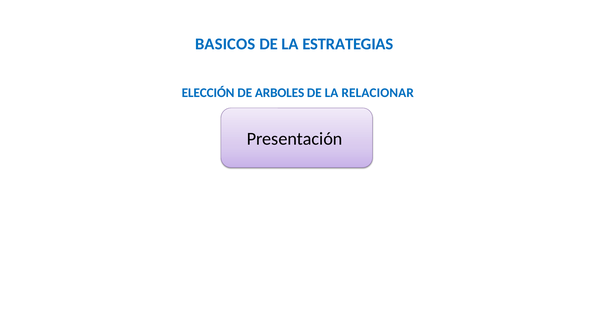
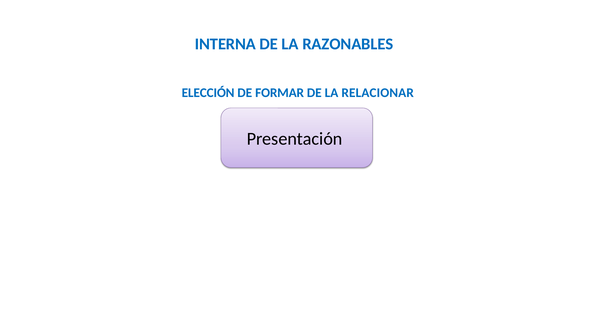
BASICOS: BASICOS -> INTERNA (225, 44)
ESTRATEGIAS: ESTRATEGIAS -> RAZONABLES (348, 44)
ARBOLES: ARBOLES -> FORMAR (280, 93)
